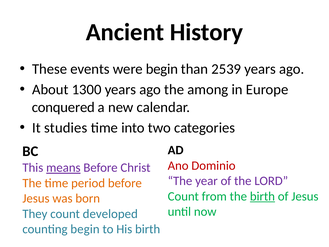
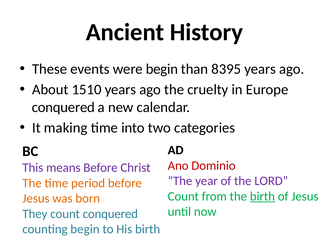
2539: 2539 -> 8395 (226, 69)
1300: 1300 -> 1510 (87, 90)
among: among -> cruelty (208, 90)
studies: studies -> making (66, 128)
means underline: present -> none (63, 168)
count developed: developed -> conquered (110, 214)
